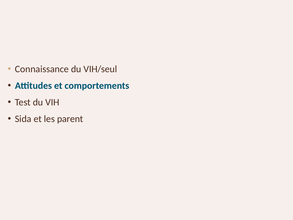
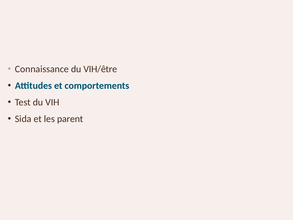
VIH/seul: VIH/seul -> VIH/être (100, 69)
